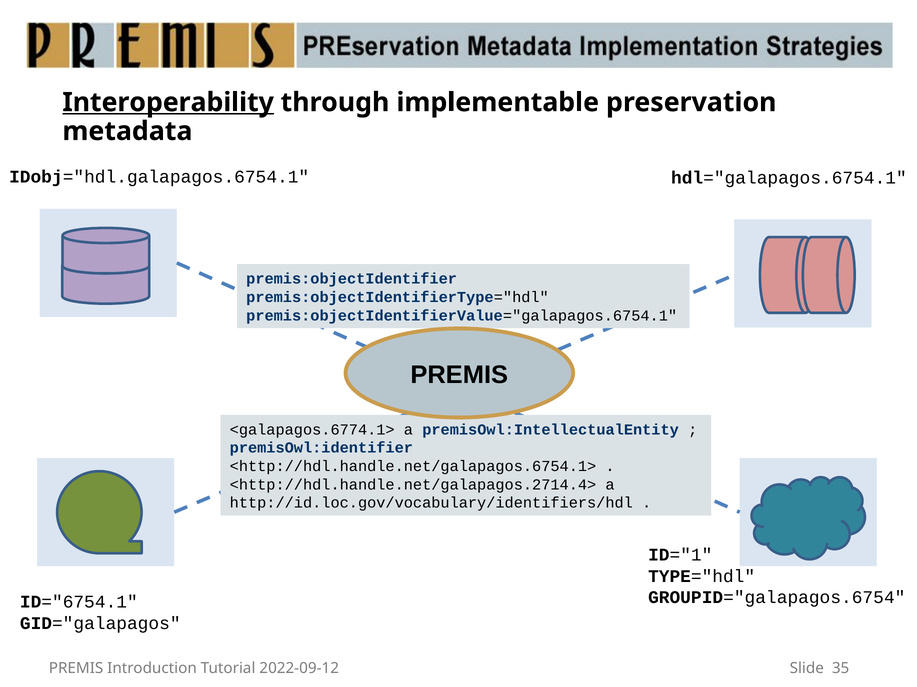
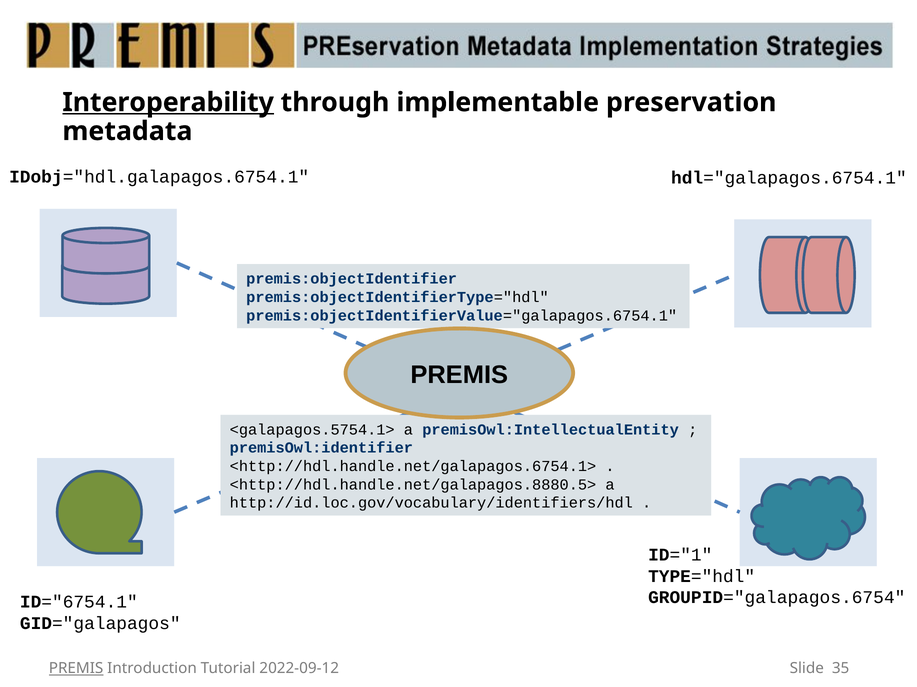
<galapagos.6774.1>: <galapagos.6774.1> -> <galapagos.5754.1> (312, 430)
<http://hdl.handle.net/galapagos.2714.4>: <http://hdl.handle.net/galapagos.2714.4> -> <http://hdl.handle.net/galapagos.8880.5> (413, 485)
PREMIS underline: none -> present (76, 669)
